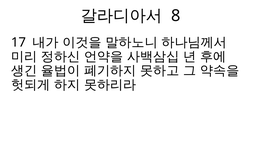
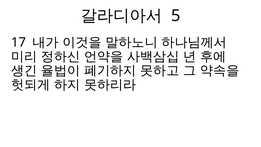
8: 8 -> 5 (176, 16)
